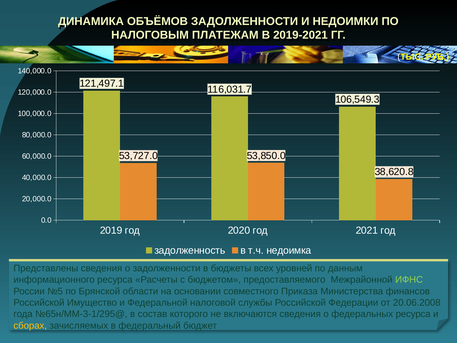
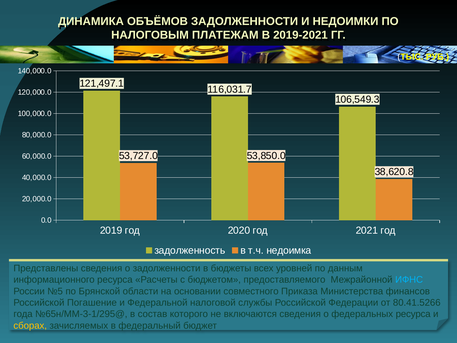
ИФНС colour: light green -> light blue (409, 280)
Имущество: Имущество -> Погашение (92, 302)
20.06.2008: 20.06.2008 -> 80.41.5266 (417, 302)
